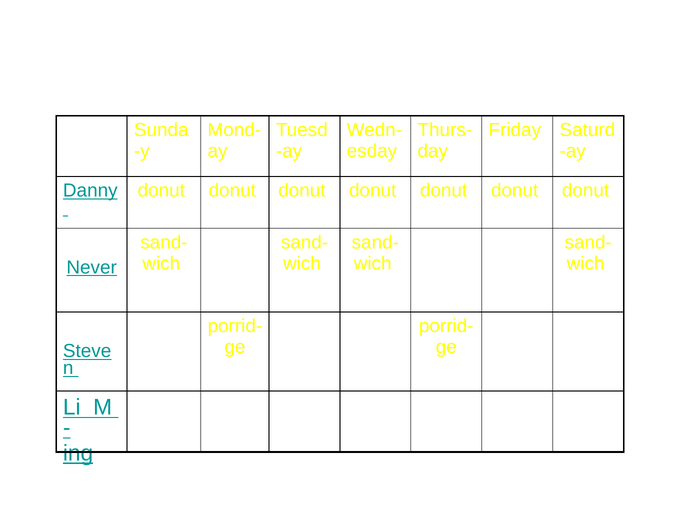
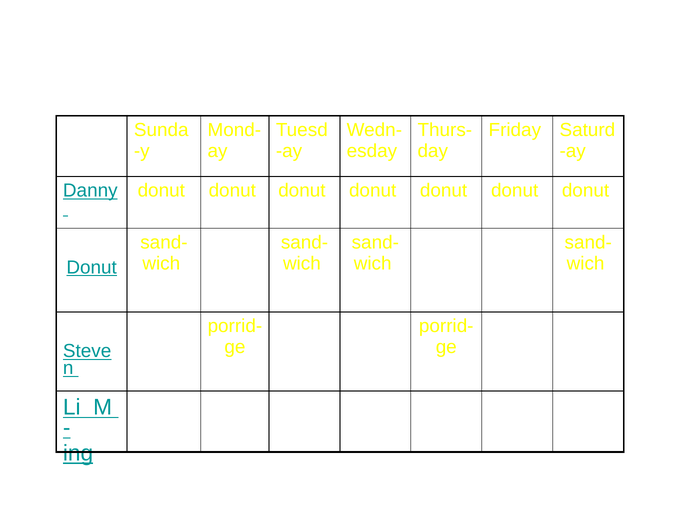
Never: Never -> Donut (92, 267)
